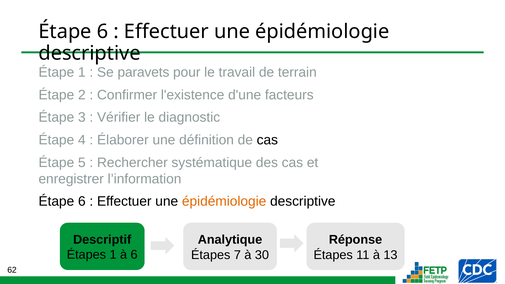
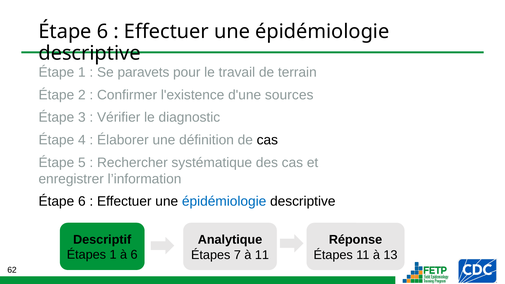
facteurs: facteurs -> sources (289, 95)
épidémiologie colour: orange -> blue (224, 202)
à 30: 30 -> 11 (262, 255)
